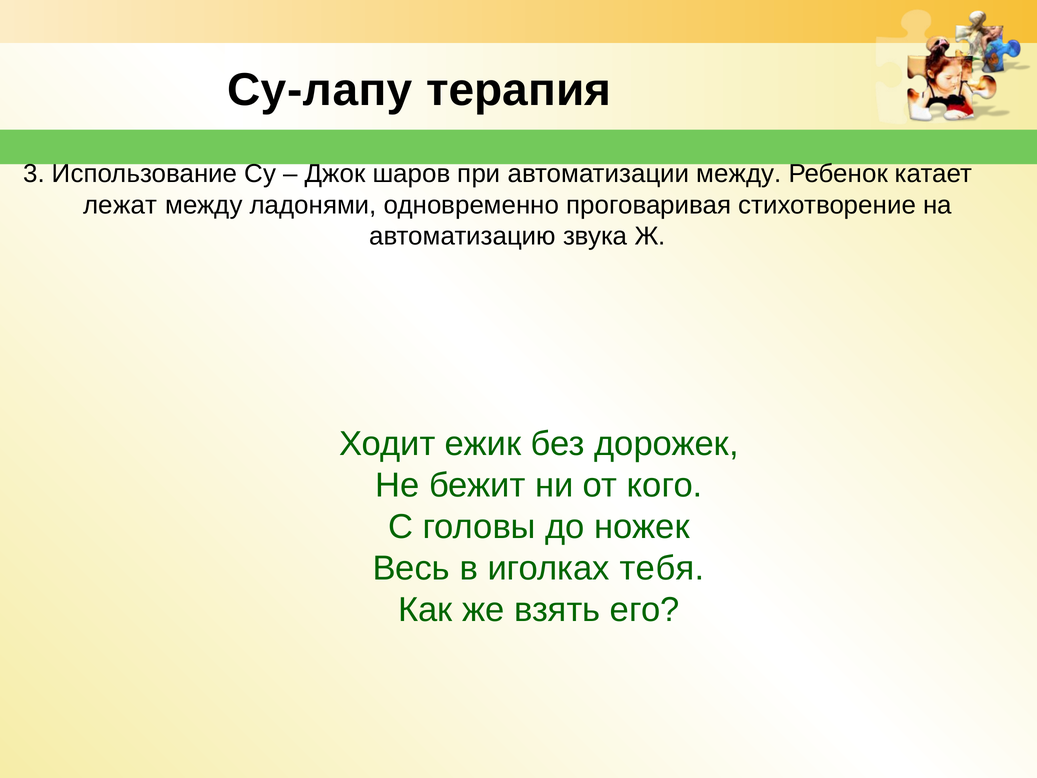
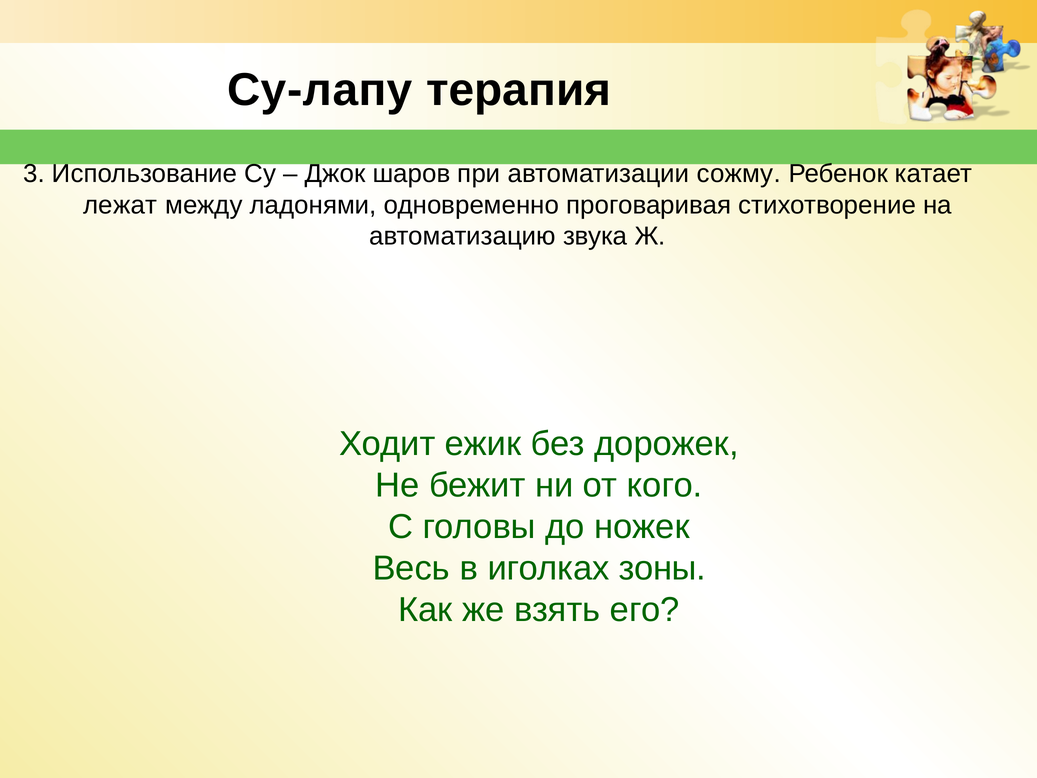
автоматизации между: между -> сожму (739, 174)
тебя: тебя -> зоны (662, 568)
